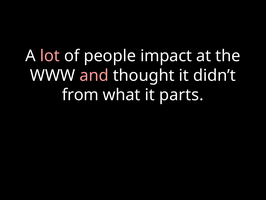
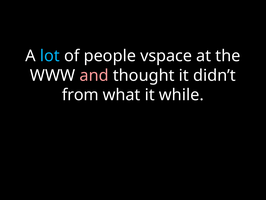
lot colour: pink -> light blue (50, 56)
impact: impact -> vspace (166, 56)
parts: parts -> while (181, 95)
